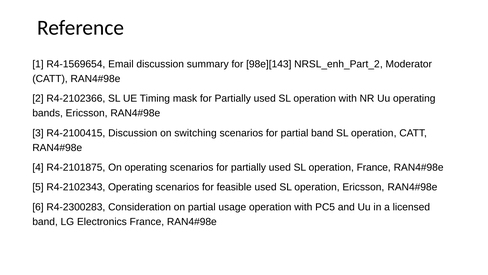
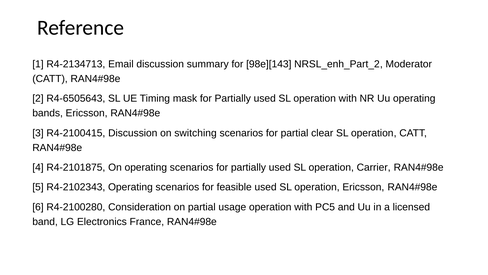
R4-1569654: R4-1569654 -> R4-2134713 (76, 64)
R4-2102366: R4-2102366 -> R4-6505643 (76, 98)
partial band: band -> clear (322, 133)
operation France: France -> Carrier (374, 167)
R4-2300283: R4-2300283 -> R4-2100280 (76, 207)
